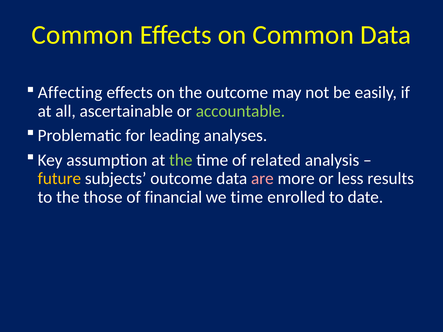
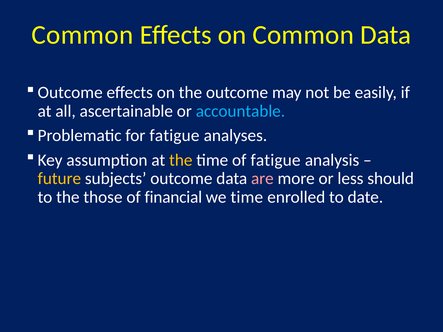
Affecting: Affecting -> Outcome (70, 93)
accountable colour: light green -> light blue (240, 111)
for leading: leading -> fatigue (174, 136)
the colour: light green -> yellow (181, 160)
of related: related -> fatigue (276, 160)
results: results -> should (391, 179)
